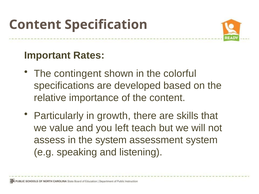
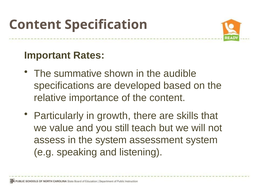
contingent: contingent -> summative (78, 74)
colorful: colorful -> audible (180, 74)
left: left -> still (122, 128)
